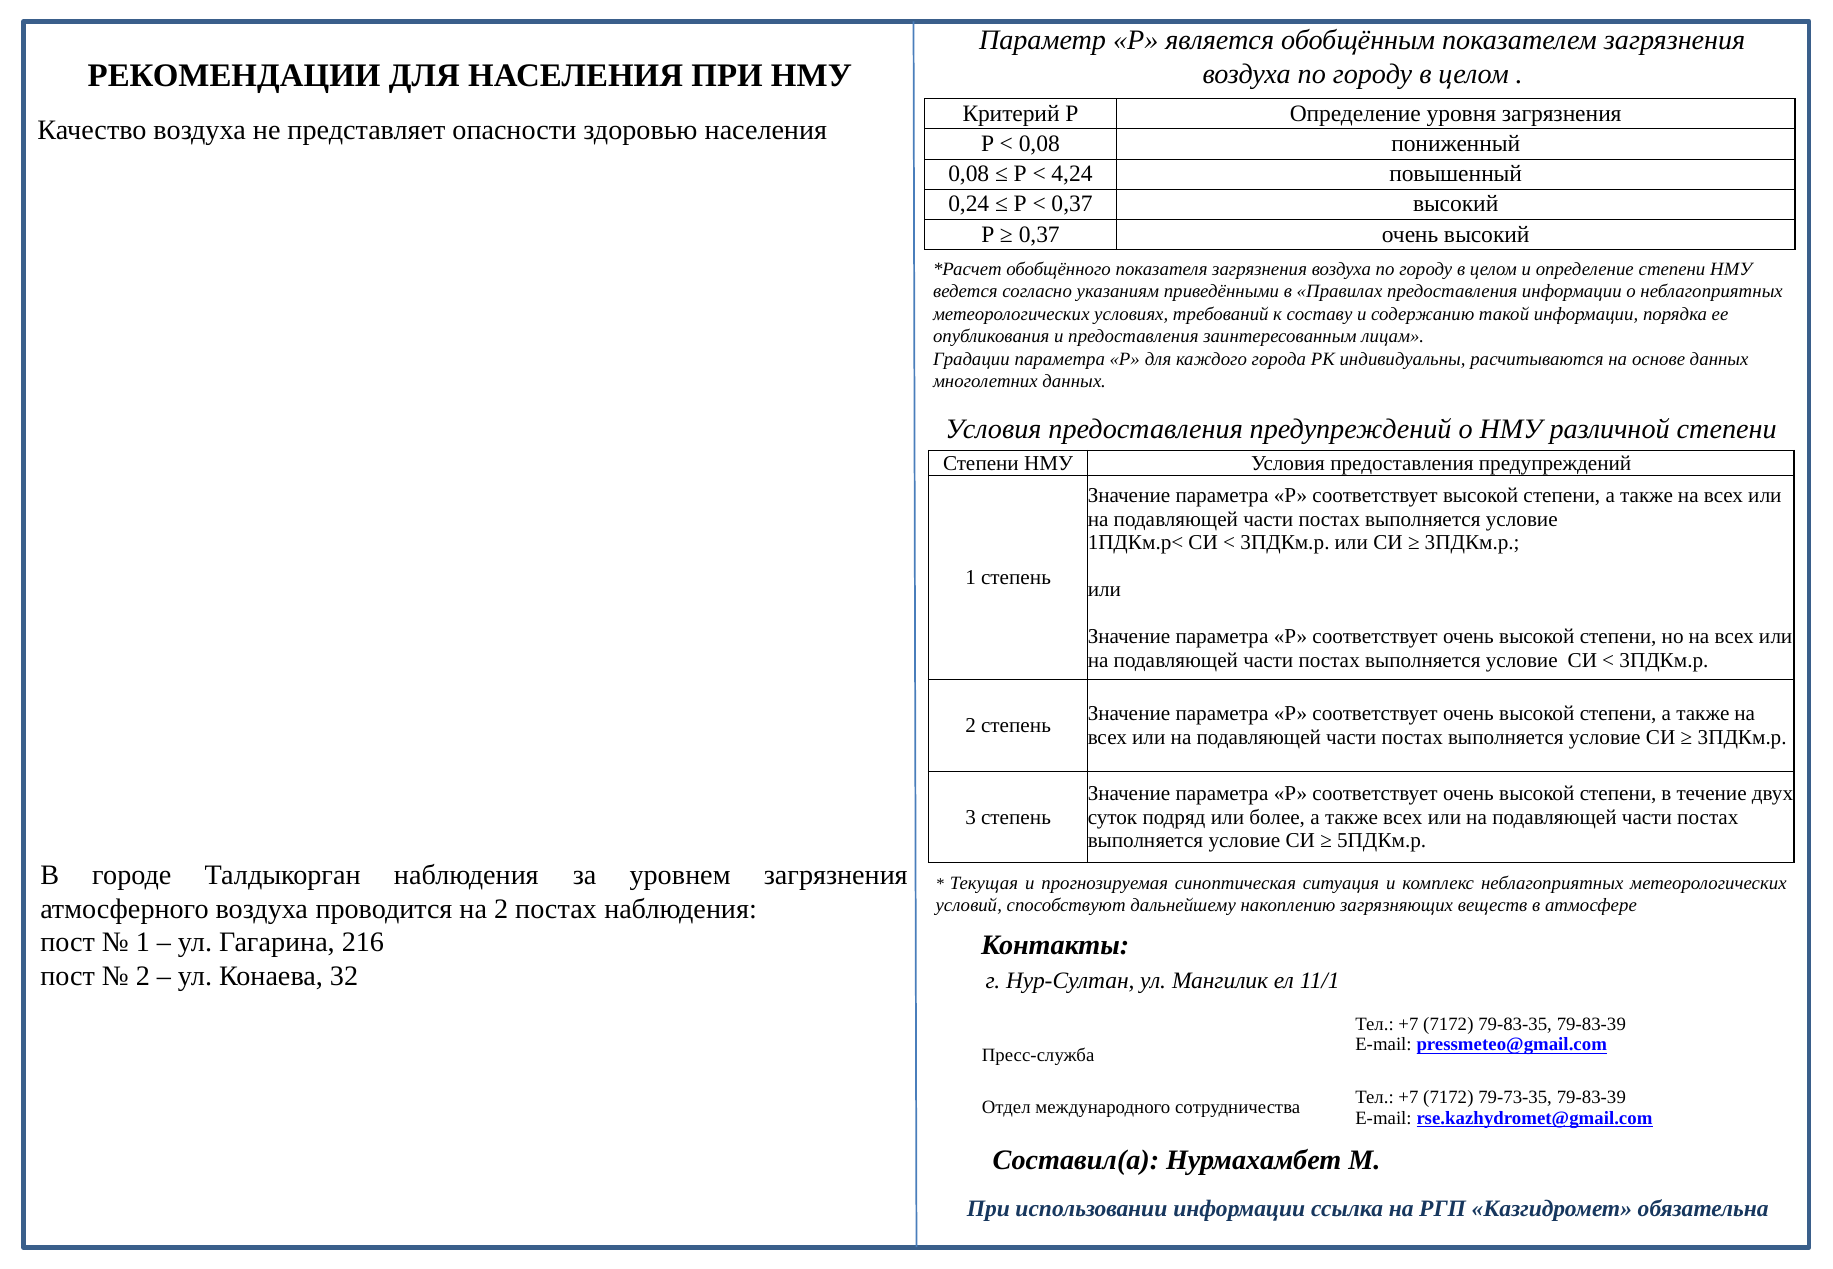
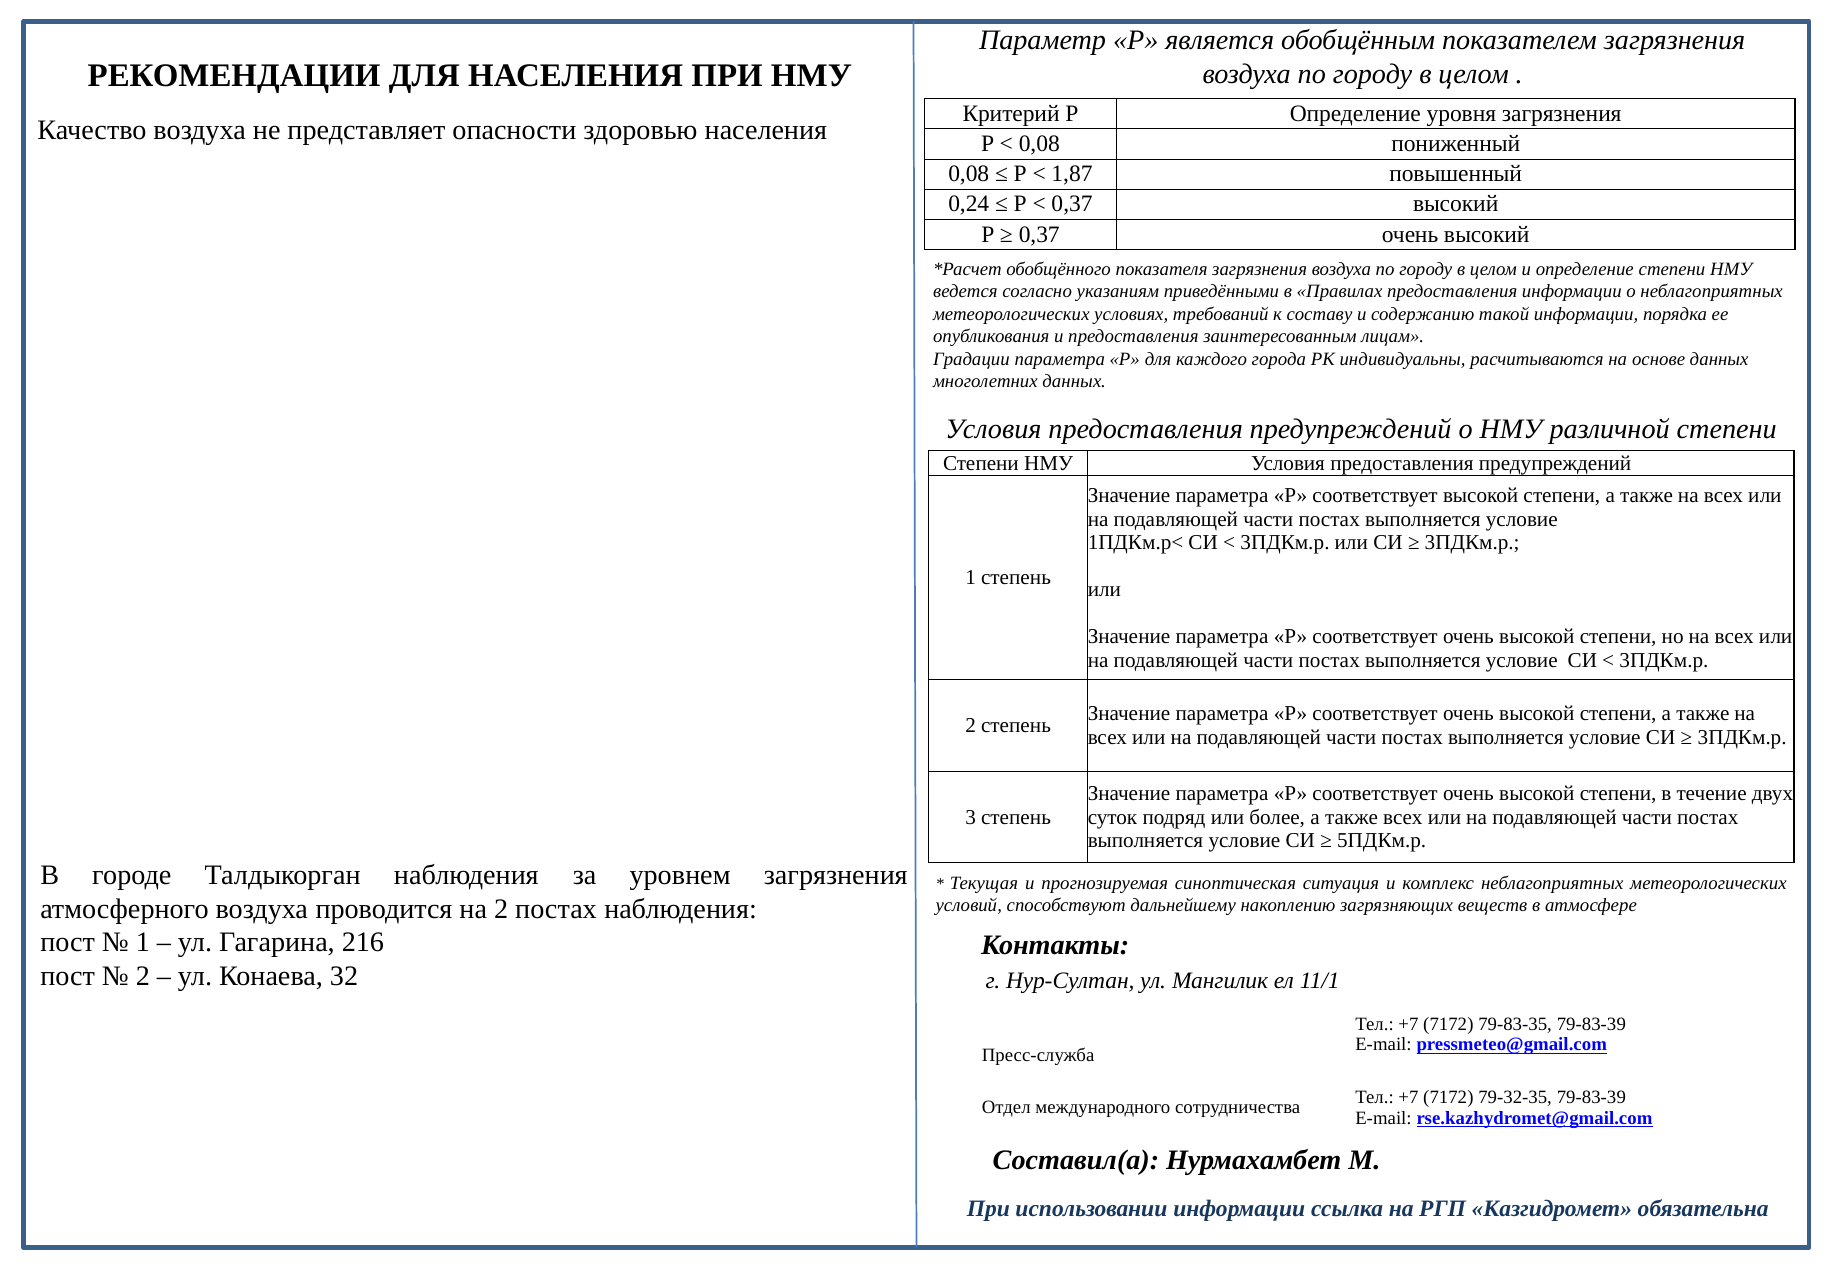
4,24: 4,24 -> 1,87 (1072, 174)
79-73-35: 79-73-35 -> 79-32-35 (1515, 1097)
